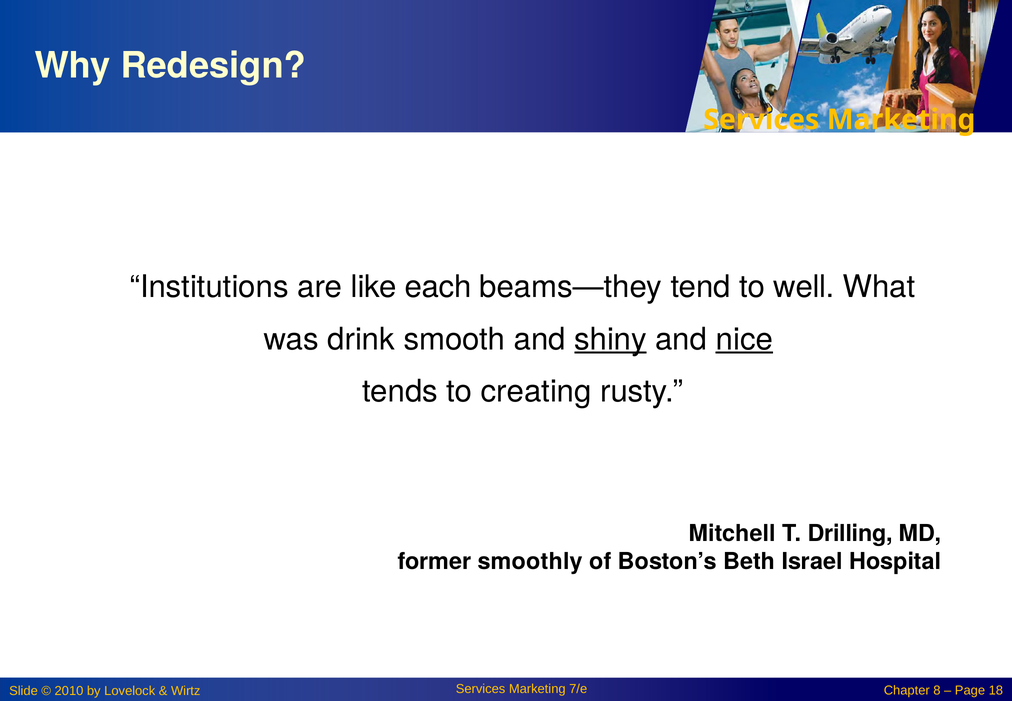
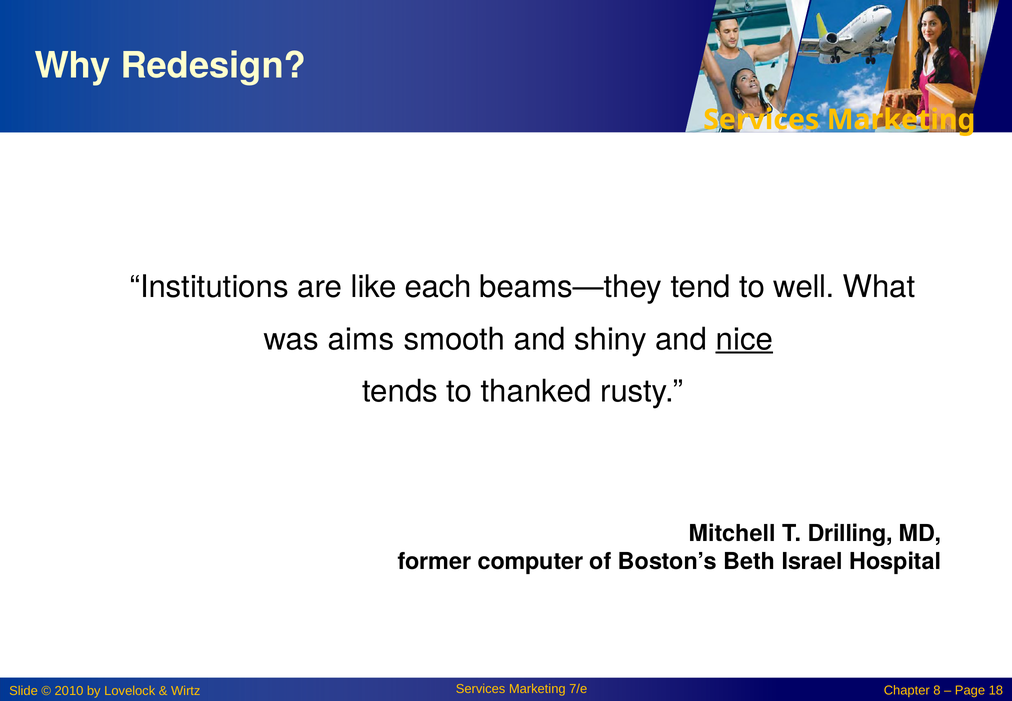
drink: drink -> aims (361, 339)
shiny underline: present -> none (611, 339)
creating: creating -> thanked (536, 391)
smoothly: smoothly -> computer (530, 561)
